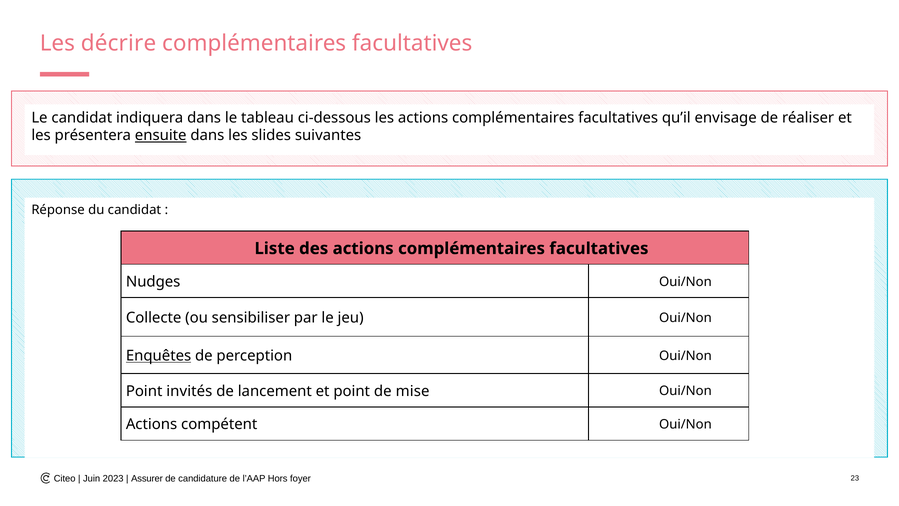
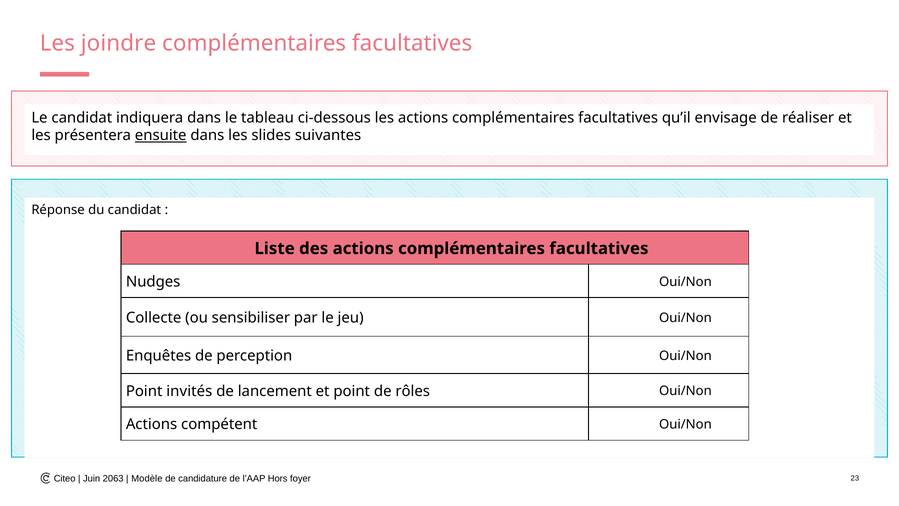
décrire: décrire -> joindre (119, 43)
Enquêtes underline: present -> none (159, 356)
mise: mise -> rôles (413, 391)
2023: 2023 -> 2063 (113, 478)
Assurer: Assurer -> Modèle (147, 478)
